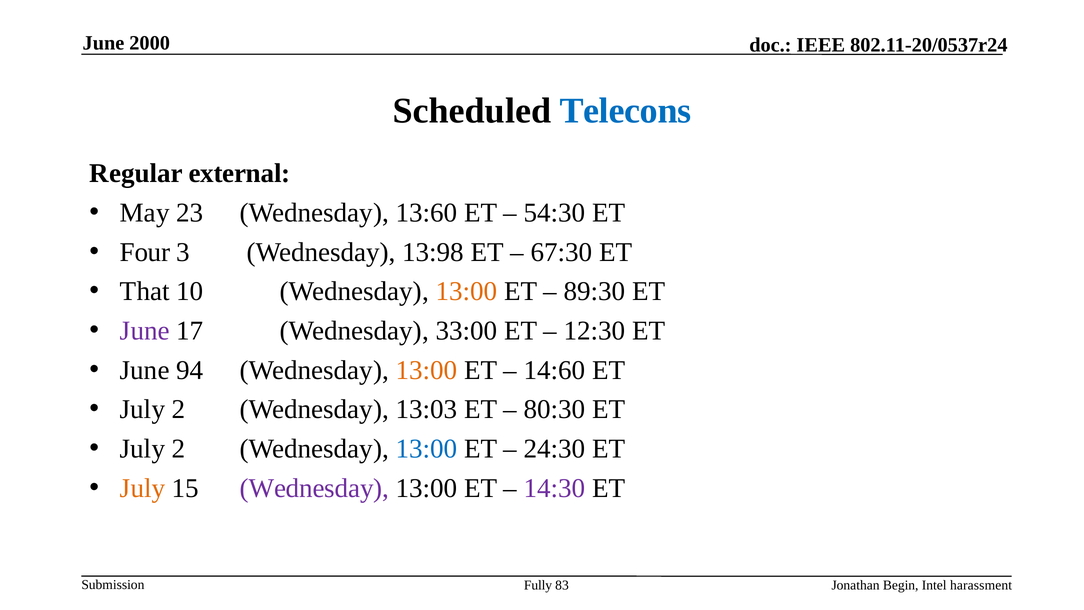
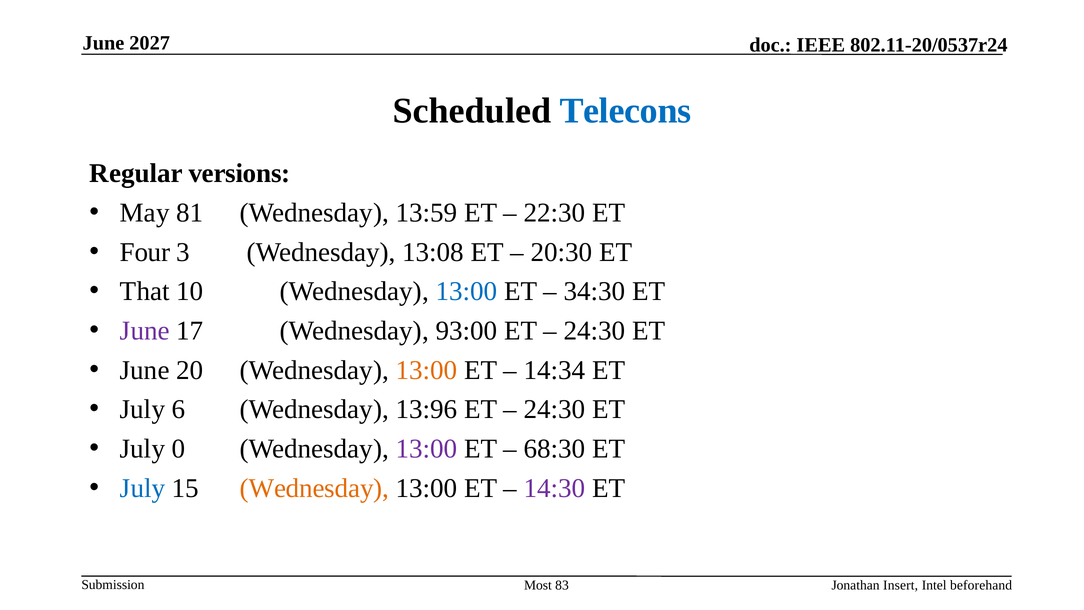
2000: 2000 -> 2027 (150, 43)
external: external -> versions (240, 173)
23: 23 -> 81 (190, 213)
13:60: 13:60 -> 13:59 (426, 213)
54:30: 54:30 -> 22:30 (555, 213)
13:98: 13:98 -> 13:08 (433, 252)
67:30: 67:30 -> 20:30 (561, 252)
13:00 colour: orange -> blue (466, 291)
89:30: 89:30 -> 34:30 (595, 291)
33:00: 33:00 -> 93:00 (466, 331)
12:30: 12:30 -> 24:30 (595, 331)
94: 94 -> 20 (190, 370)
14:60: 14:60 -> 14:34 (555, 370)
2: 2 -> 6 (179, 409)
13:03: 13:03 -> 13:96 (426, 409)
80:30: 80:30 -> 24:30 (555, 409)
2: 2 -> 0 (179, 449)
13:00 colour: blue -> purple (426, 449)
24:30: 24:30 -> 68:30 (555, 449)
July colour: orange -> blue (143, 488)
Wednesday colour: purple -> orange (314, 488)
Fully: Fully -> Most (538, 585)
Begin: Begin -> Insert (901, 585)
harassment: harassment -> beforehand (981, 585)
